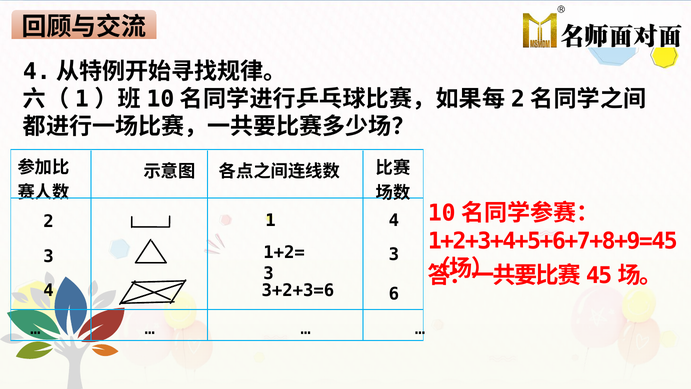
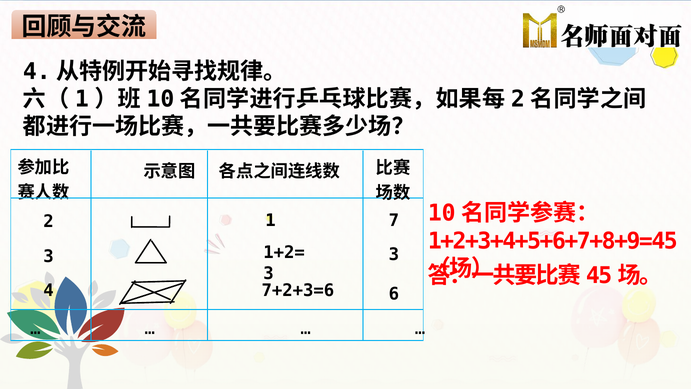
1 4: 4 -> 7 (394, 221)
3+2+3=6: 3+2+3=6 -> 7+2+3=6 (298, 290)
